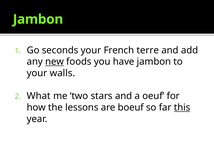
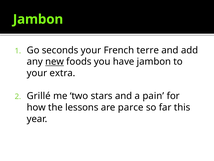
walls: walls -> extra (62, 73)
What: What -> Grillé (39, 96)
oeuf: oeuf -> pain (153, 96)
boeuf: boeuf -> parce (131, 107)
this underline: present -> none (182, 107)
